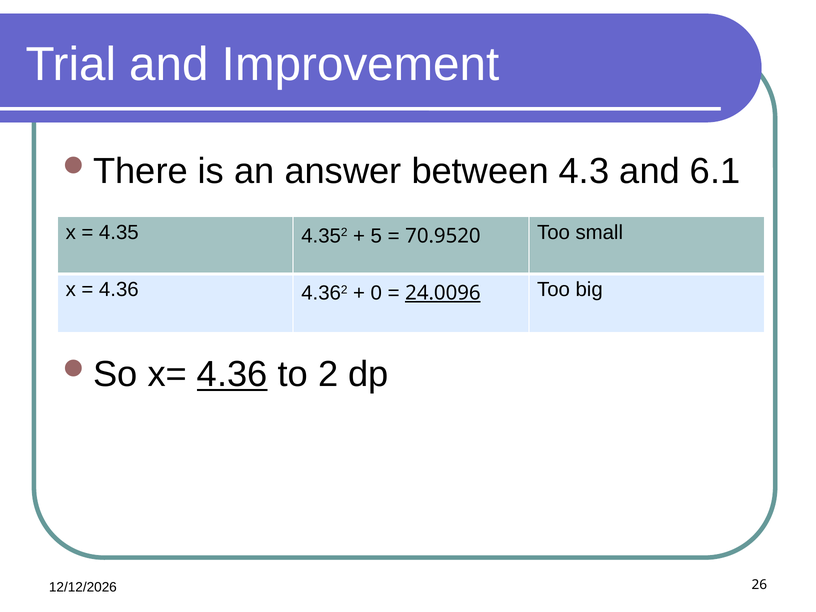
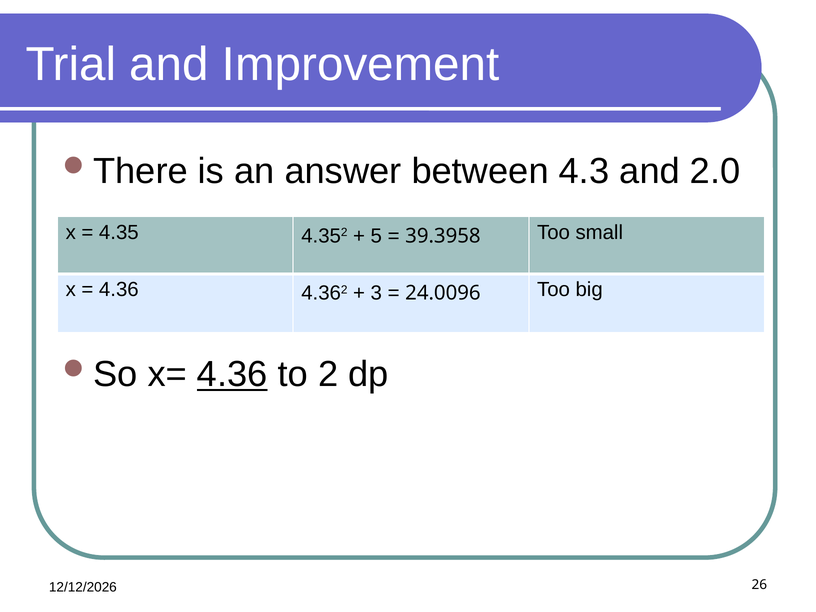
6.1: 6.1 -> 2.0 (715, 171)
70.9520: 70.9520 -> 39.3958 (443, 236)
0: 0 -> 3 (376, 293)
24.0096 underline: present -> none (443, 293)
